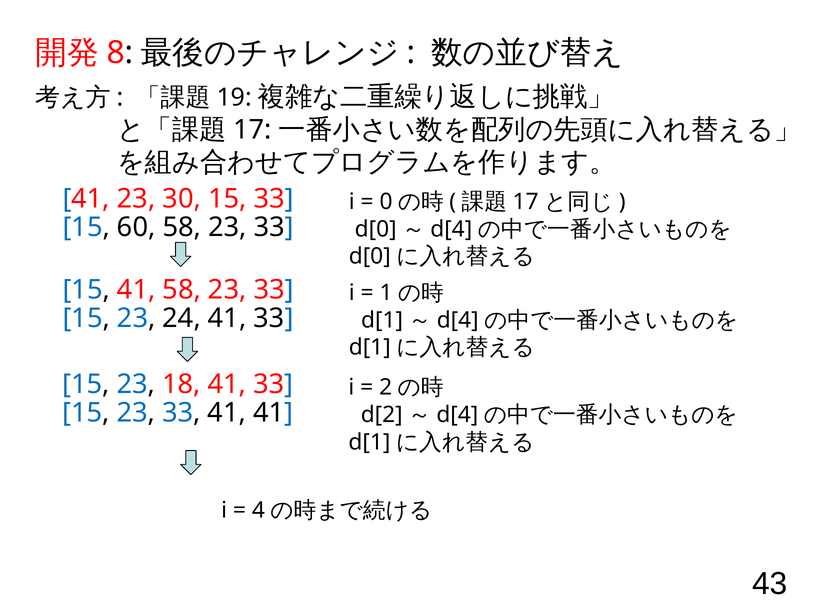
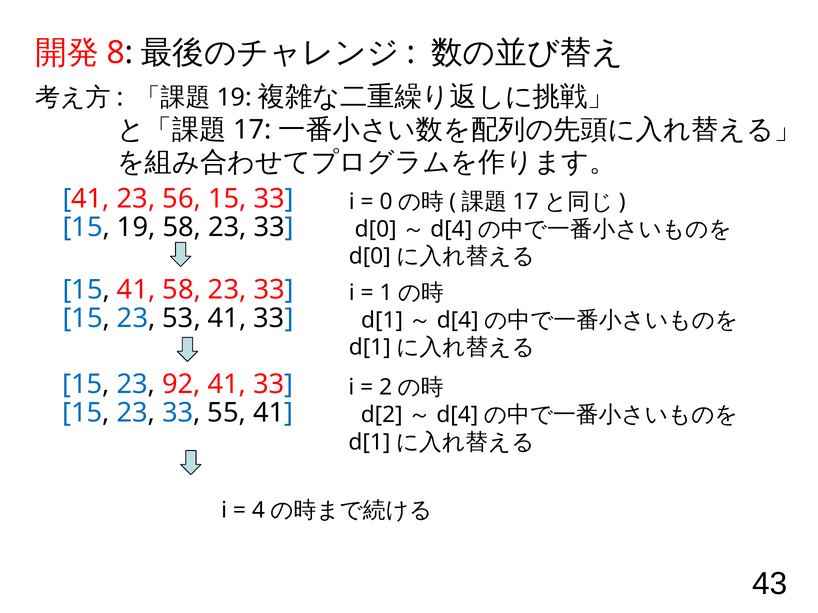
30: 30 -> 56 (182, 199)
15 60: 60 -> 19 (136, 228)
24: 24 -> 53 (182, 318)
18: 18 -> 92 (181, 385)
33 41: 41 -> 55 (227, 413)
